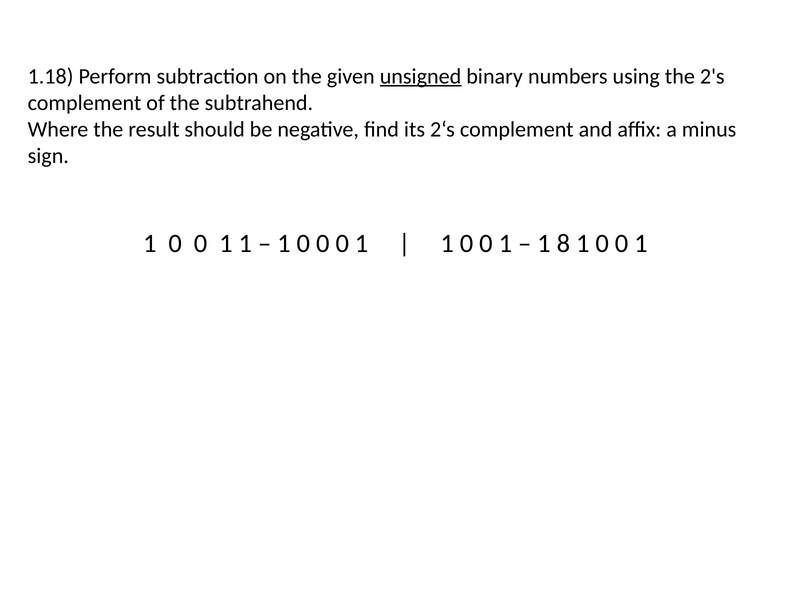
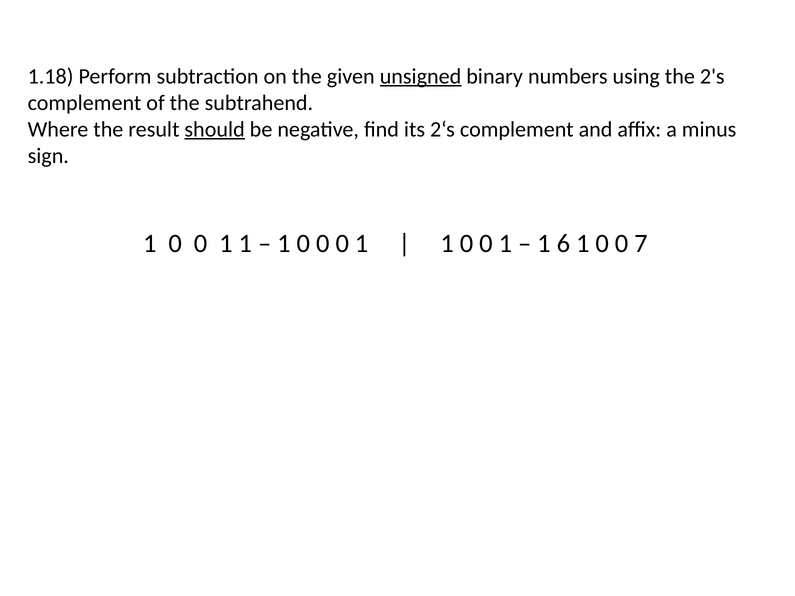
should underline: none -> present (215, 129)
8: 8 -> 6 (563, 244)
1: 1 -> 7 (641, 244)
